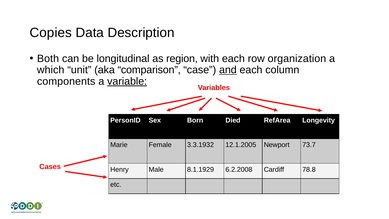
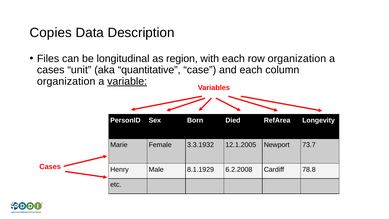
Both: Both -> Files (48, 58)
which: which -> cases (51, 70)
comparison: comparison -> quantitative (149, 70)
and underline: present -> none (228, 70)
components: components -> organization (66, 81)
